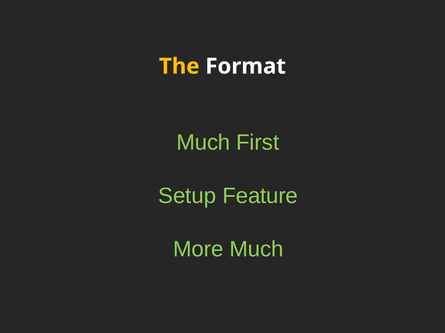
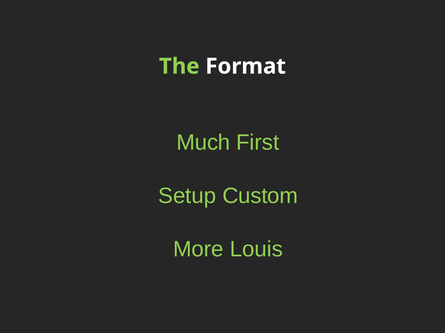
The colour: yellow -> light green (179, 66)
Feature: Feature -> Custom (260, 196)
More Much: Much -> Louis (256, 250)
